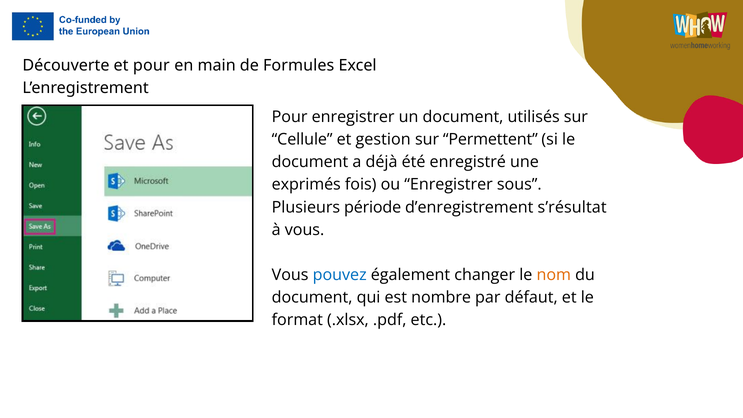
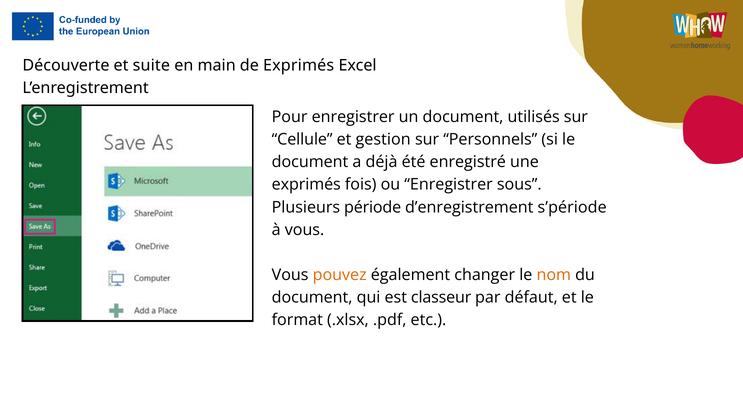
et pour: pour -> suite (151, 66)
de Formules: Formules -> Exprimés (299, 66)
Permettent: Permettent -> Personnels (490, 140)
s’résultat: s’résultat -> s’période (572, 207)
pouvez colour: blue -> orange (340, 275)
nombre: nombre -> classeur (441, 297)
